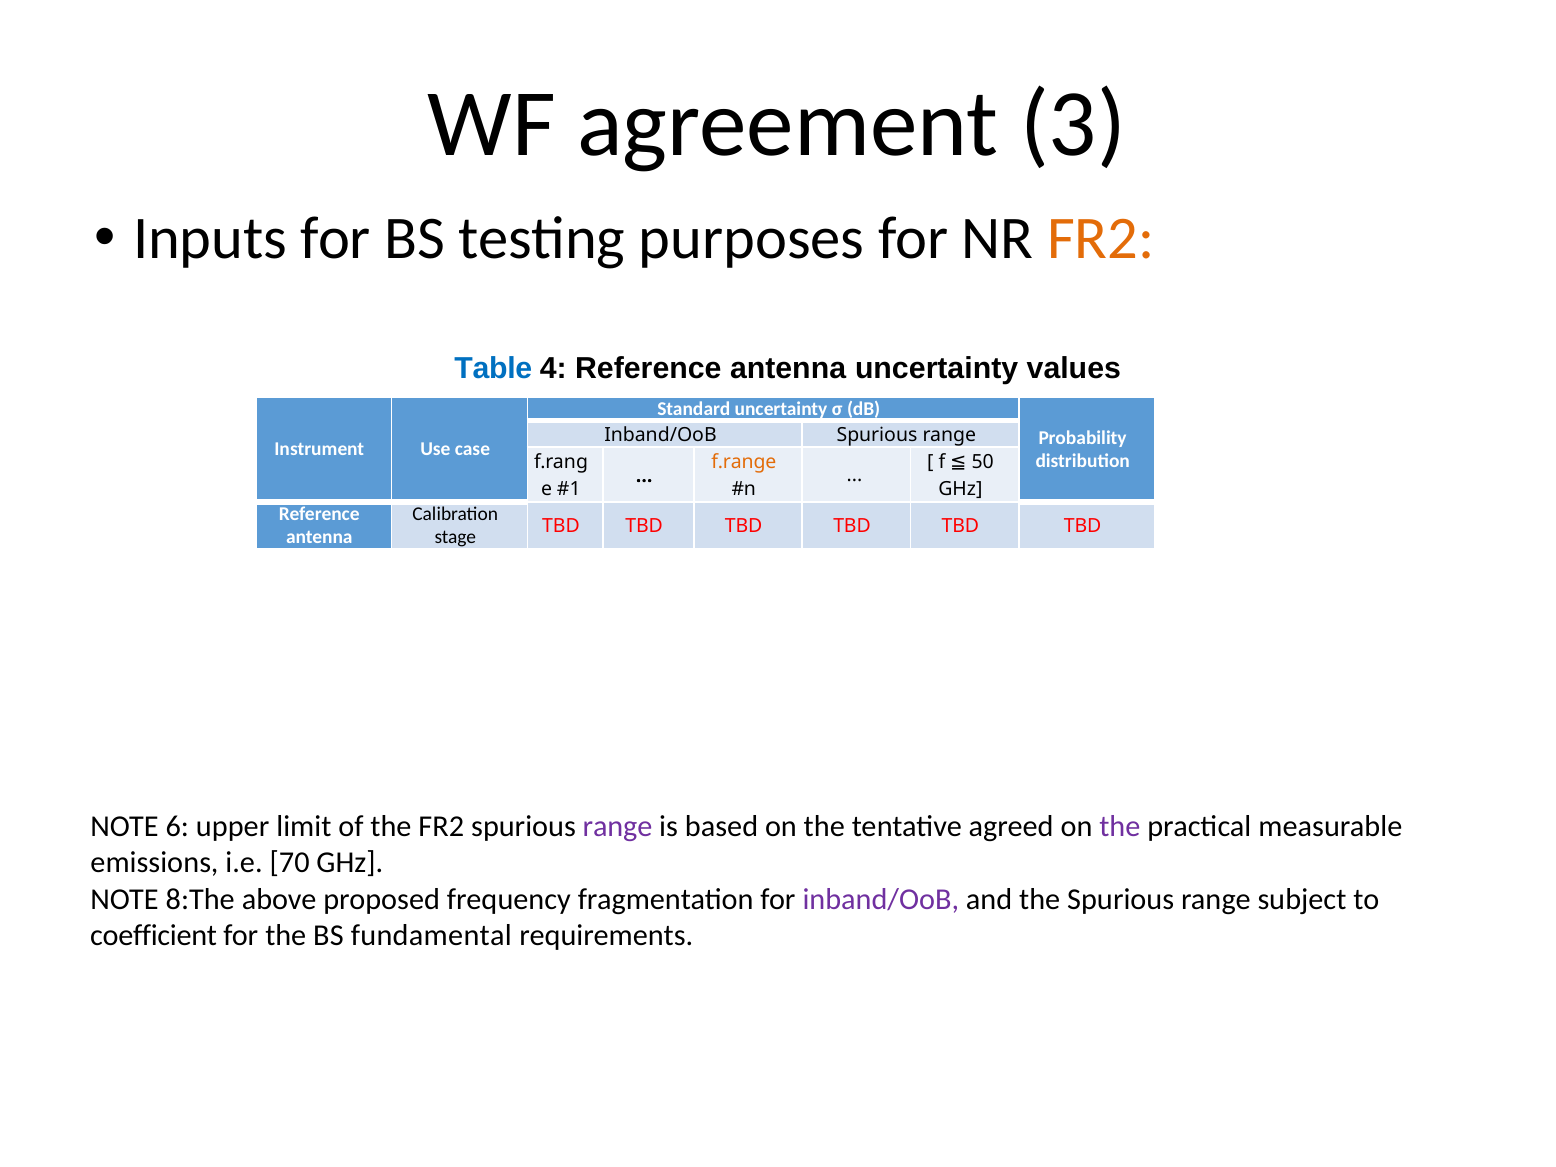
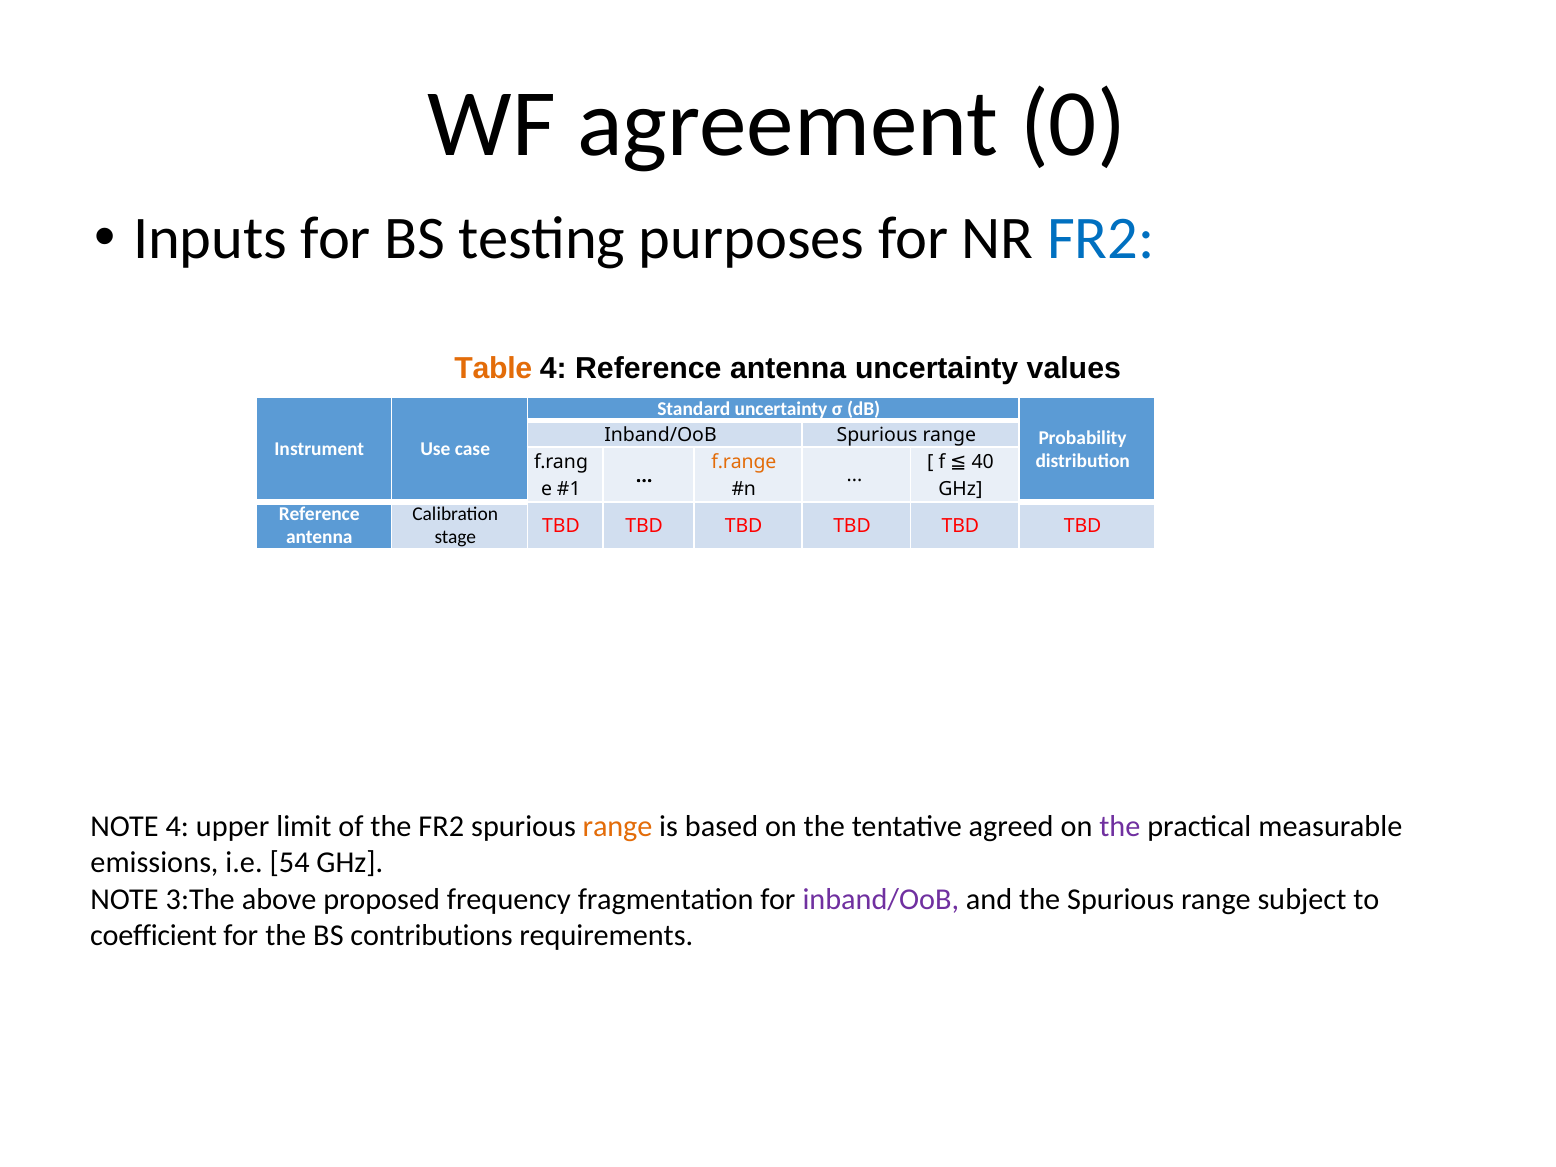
3: 3 -> 0 (1073, 124)
FR2 colour: orange -> blue (1101, 238)
Table colour: blue -> orange (493, 368)
50: 50 -> 40 (983, 462)
NOTE 6: 6 -> 4 (177, 827)
range colour: purple -> orange (618, 827)
70: 70 -> 54 (290, 863)
8:The: 8:The -> 3:The (200, 899)
fundamental: fundamental -> contributions (432, 935)
